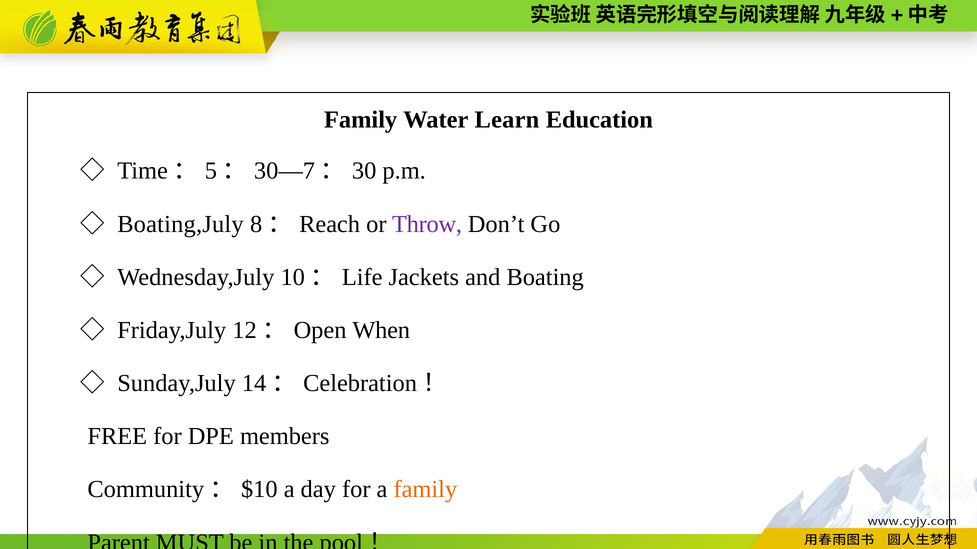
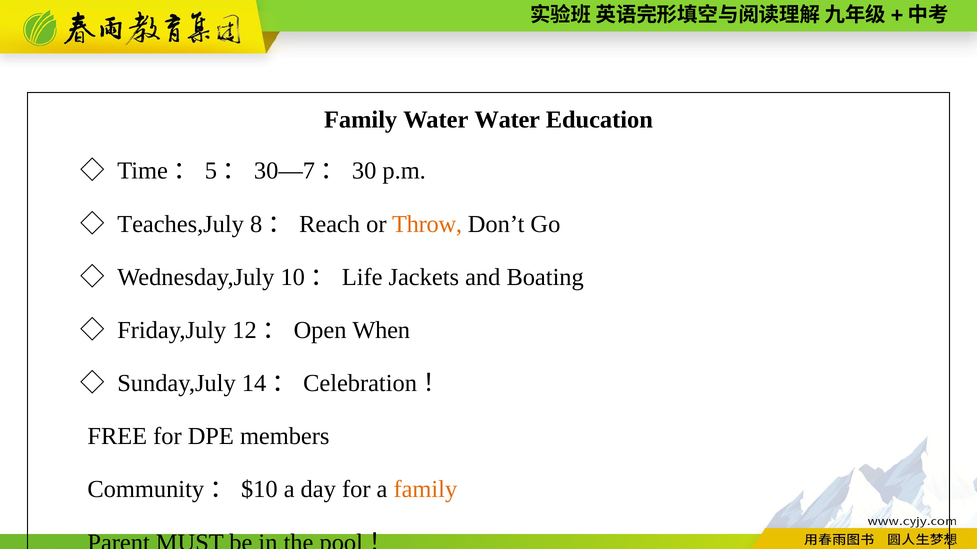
Water Learn: Learn -> Water (507, 120)
Boating,July: Boating,July -> Teaches,July (181, 224)
Throw colour: purple -> orange (427, 224)
